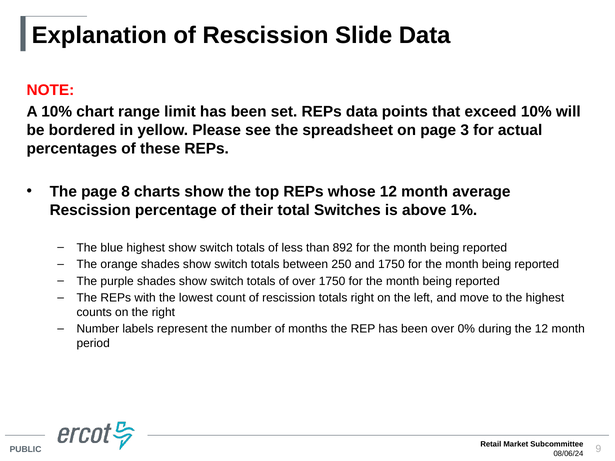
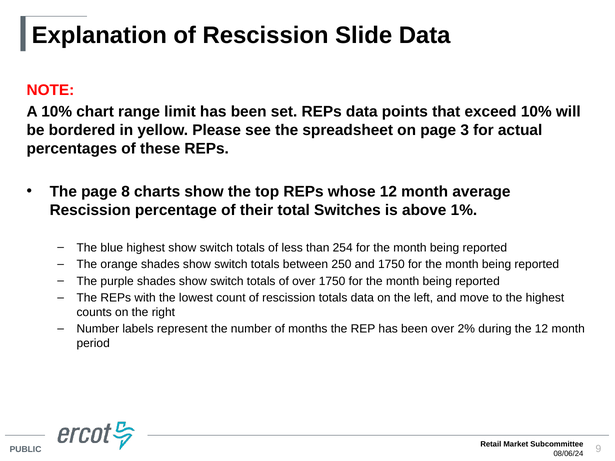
892: 892 -> 254 (343, 248)
totals right: right -> data (362, 298)
0%: 0% -> 2% (466, 329)
